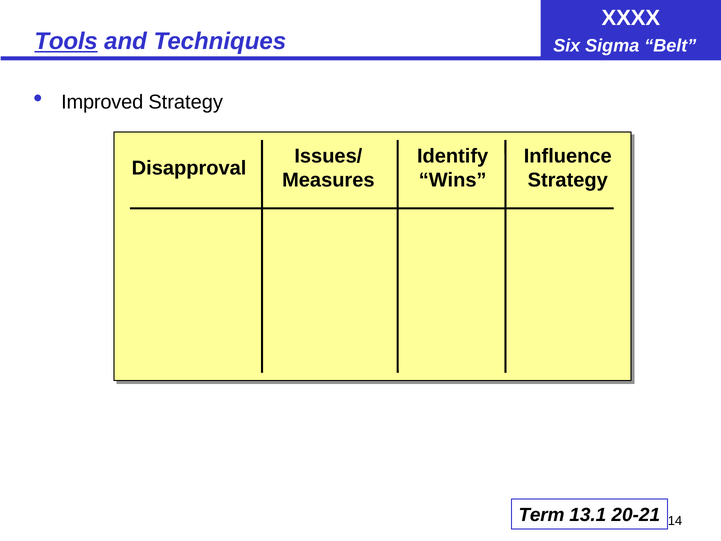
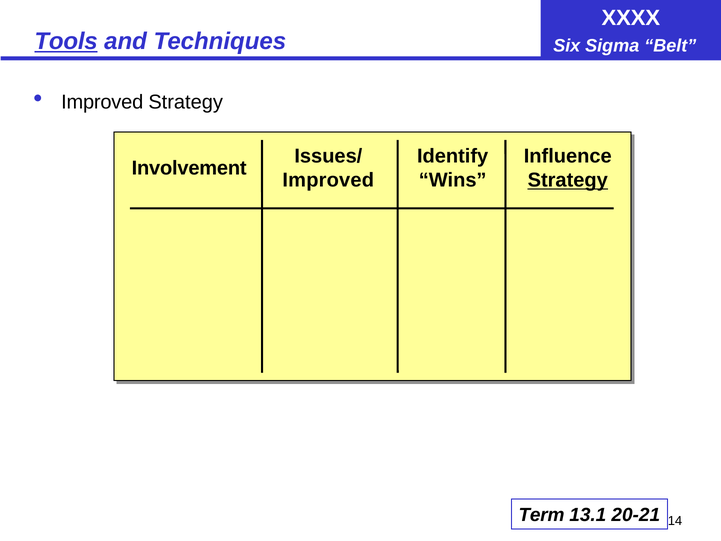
Disapproval: Disapproval -> Involvement (189, 168)
Measures: Measures -> Improved (328, 180)
Strategy underline: none -> present (568, 180)
